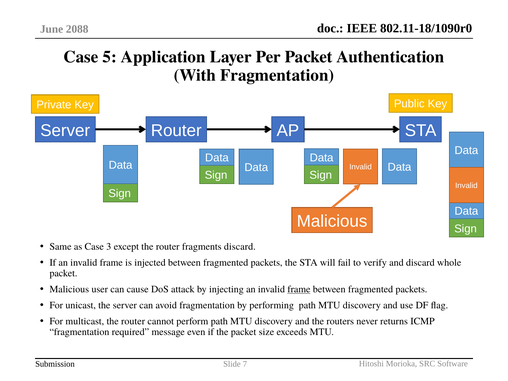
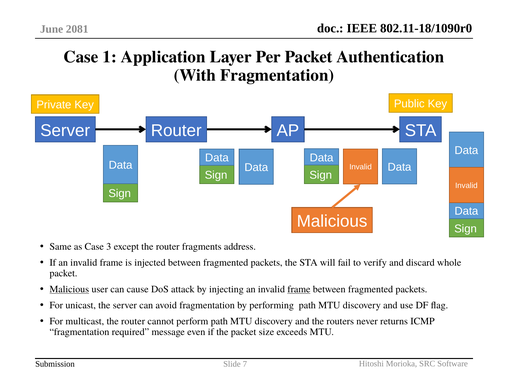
2088: 2088 -> 2081 (77, 29)
5: 5 -> 1 (110, 57)
fragments discard: discard -> address (240, 247)
Malicious underline: none -> present (69, 289)
